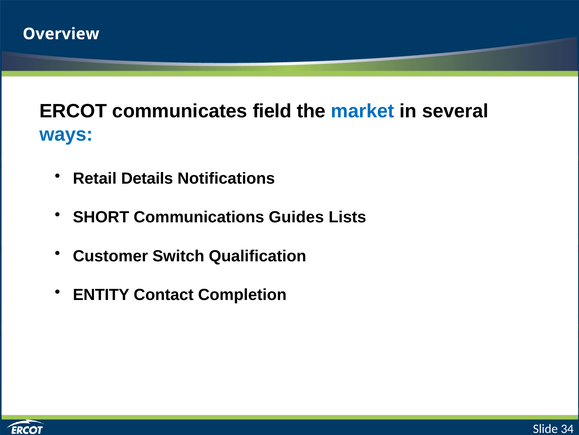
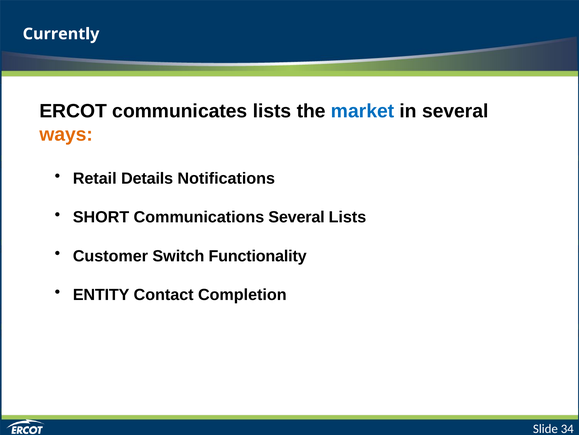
Overview: Overview -> Currently (61, 34)
communicates field: field -> lists (272, 111)
ways colour: blue -> orange (66, 134)
Communications Guides: Guides -> Several (297, 217)
Qualification: Qualification -> Functionality (258, 256)
